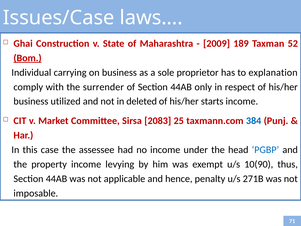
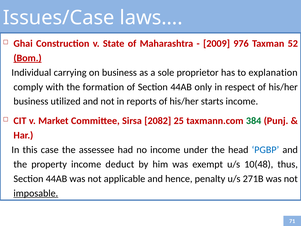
189: 189 -> 976 (241, 44)
surrender: surrender -> formation (103, 87)
deleted: deleted -> reports (142, 101)
2083: 2083 -> 2082 (158, 121)
384 colour: blue -> green (254, 121)
levying: levying -> deduct (120, 164)
10(90: 10(90 -> 10(48 (259, 164)
imposable underline: none -> present (36, 193)
